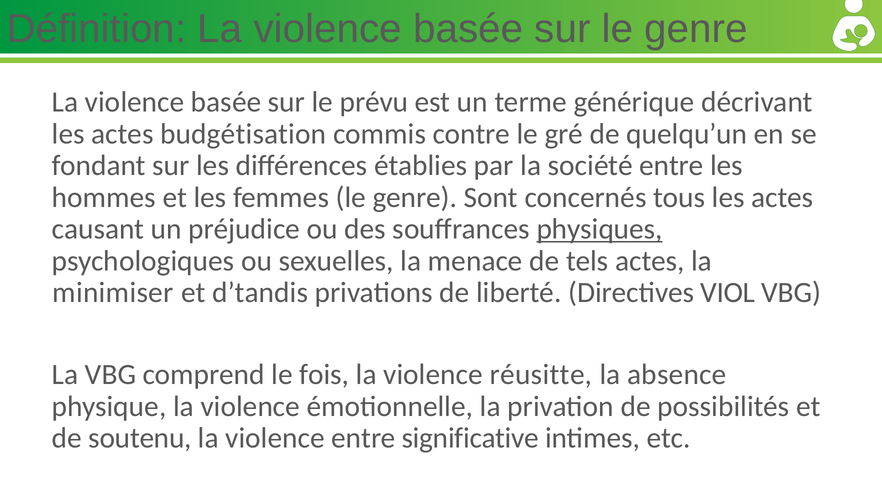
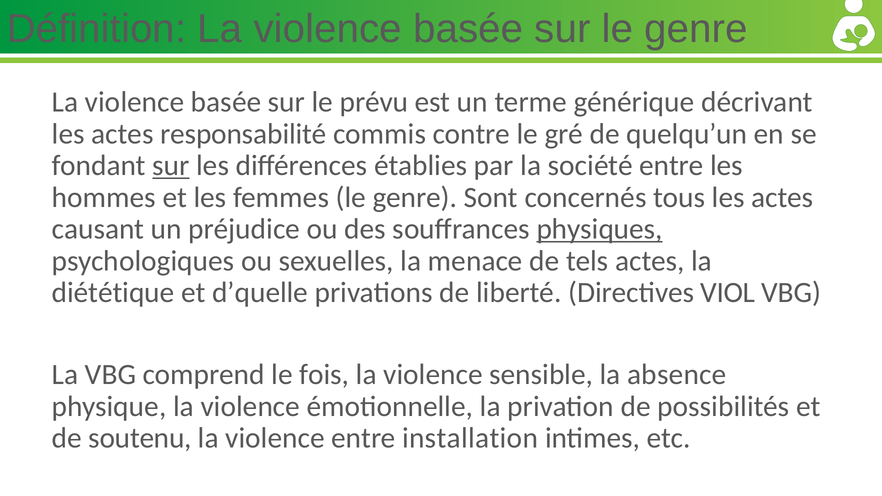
budgétisation: budgétisation -> responsabilité (243, 134)
sur underline: none -> present (171, 166)
minimiser: minimiser -> diététique (113, 293)
d’tandis: d’tandis -> d’quelle (260, 293)
réusitte: réusitte -> sensible (541, 375)
significative: significative -> installation (470, 438)
